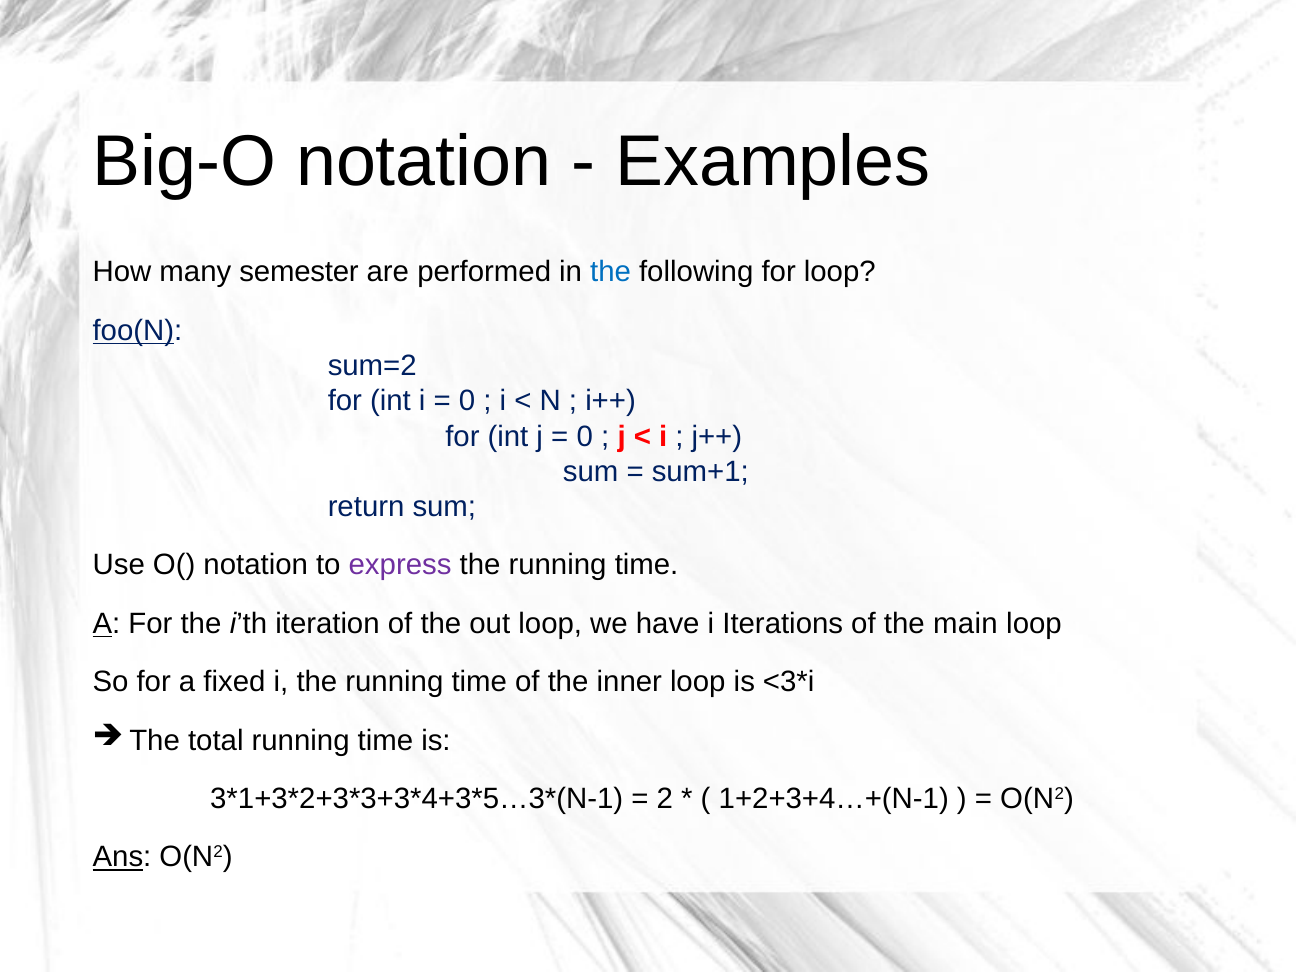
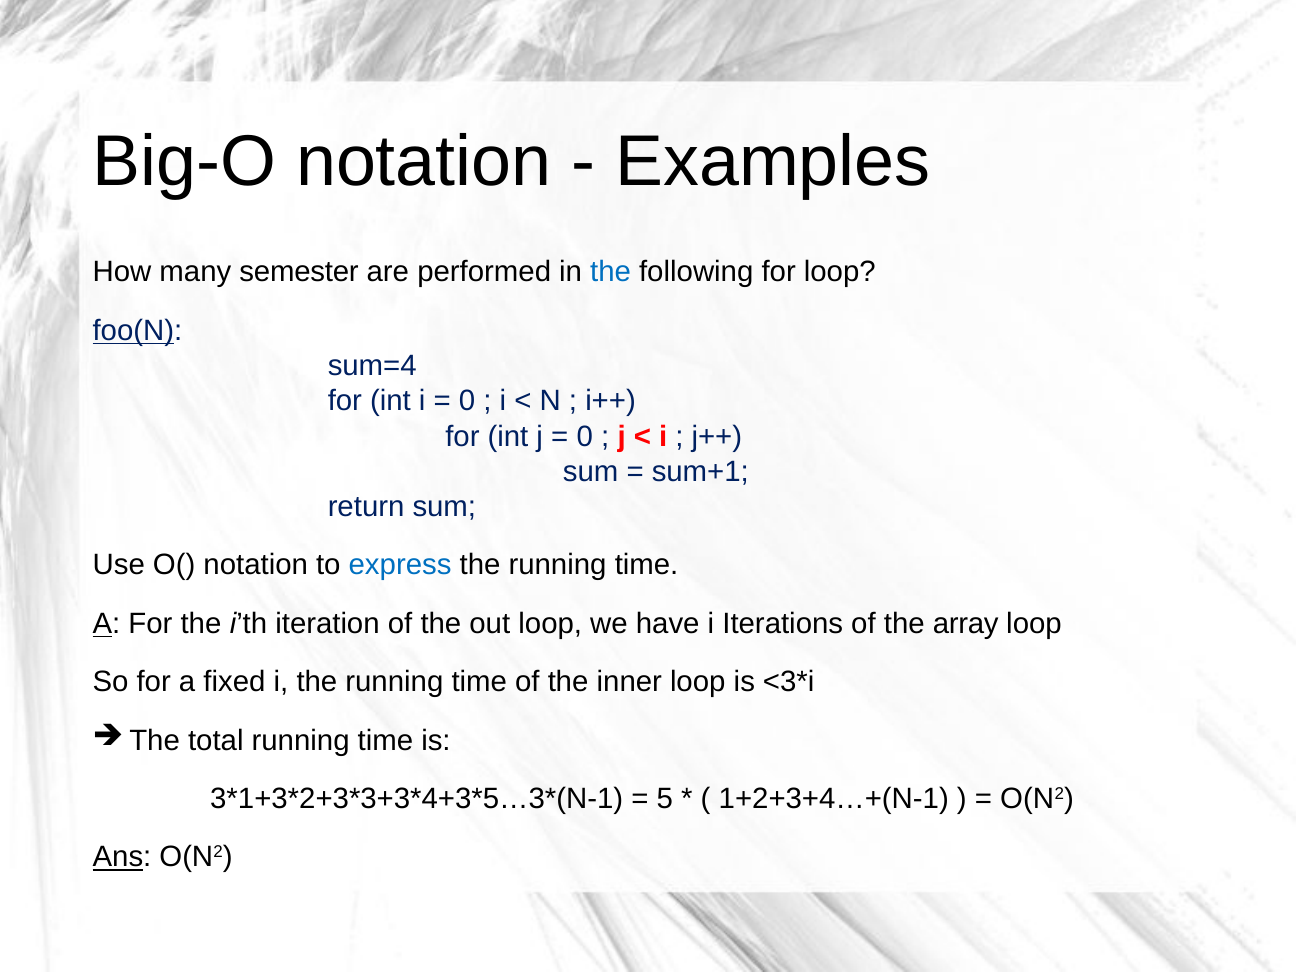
sum=2: sum=2 -> sum=4 (372, 366)
express colour: purple -> blue (400, 565)
main: main -> array (966, 624)
2: 2 -> 5 (665, 799)
